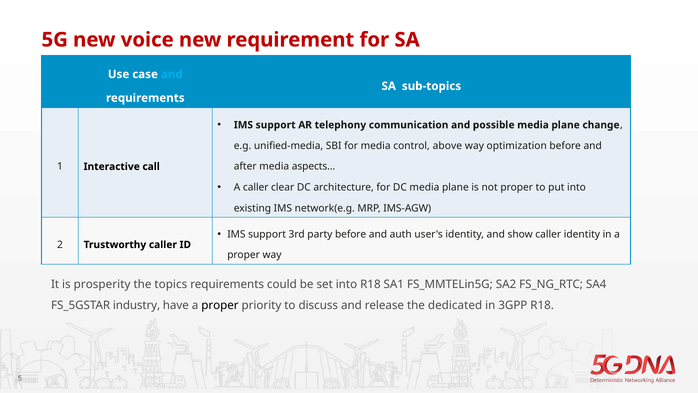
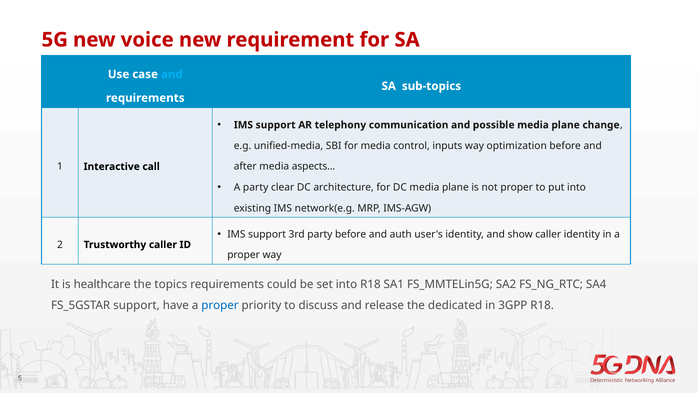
above: above -> inputs (447, 146)
A caller: caller -> party (256, 187)
prosperity: prosperity -> healthcare (102, 284)
FS_5GSTAR industry: industry -> support (136, 305)
proper colour: black -> blue (220, 305)
